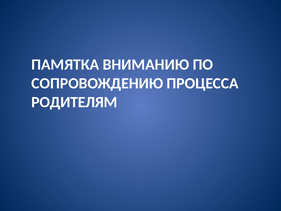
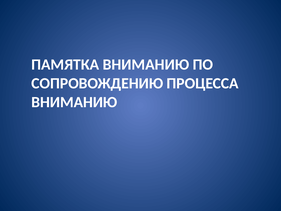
РОДИТЕЛЯМ: РОДИТЕЛЯМ -> ВНИМАНИЮ (74, 102)
